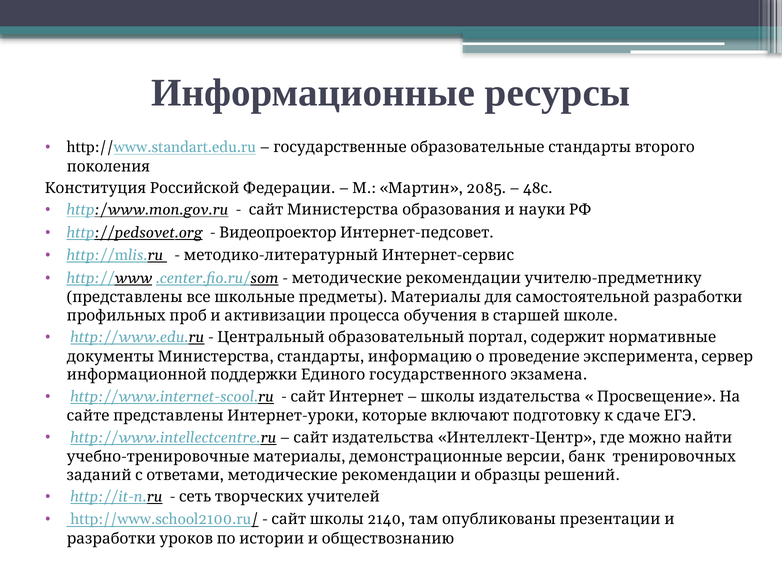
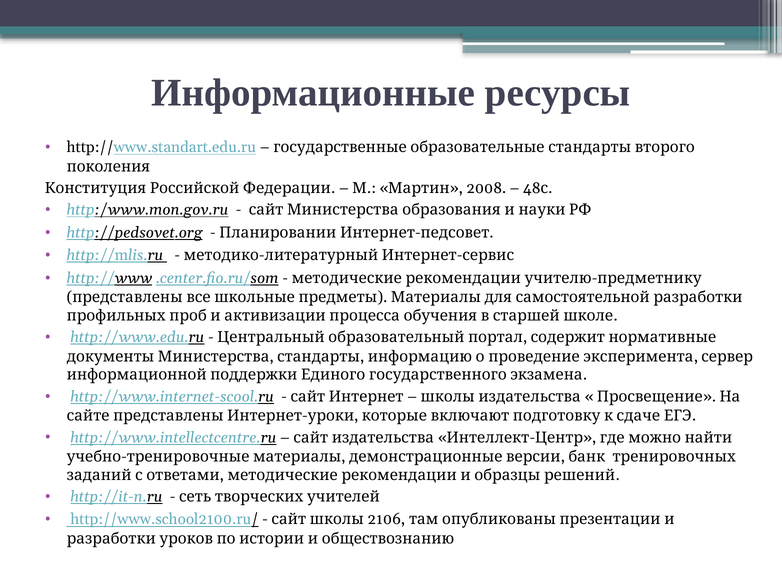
2085: 2085 -> 2008 (486, 188)
Видеопроектор: Видеопроектор -> Планировании (278, 232)
2140: 2140 -> 2106 (386, 519)
